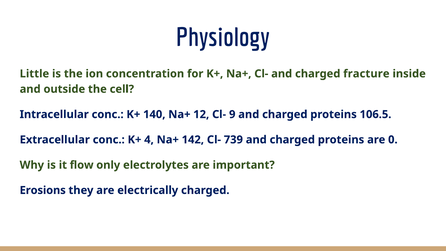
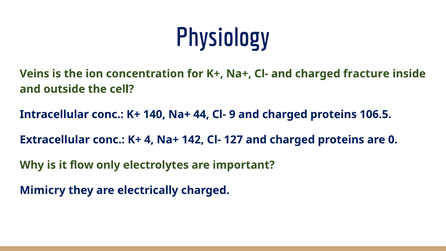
Little: Little -> Veins (34, 74)
12: 12 -> 44 (201, 114)
739: 739 -> 127 (233, 140)
Erosions: Erosions -> Mimicry (43, 190)
